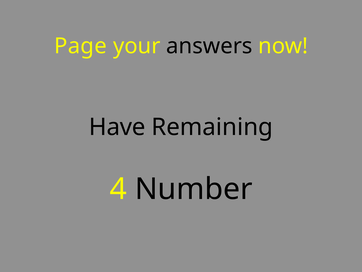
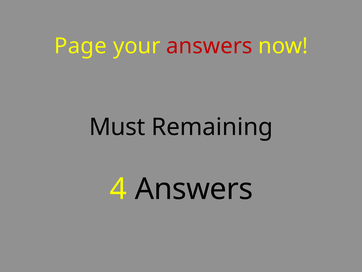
answers colour: black -> red (209, 46)
Have: Have -> Must (117, 127)
4 Number: Number -> Answers (194, 189)
